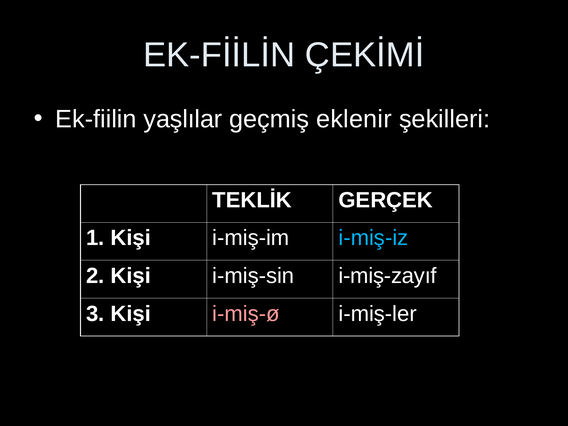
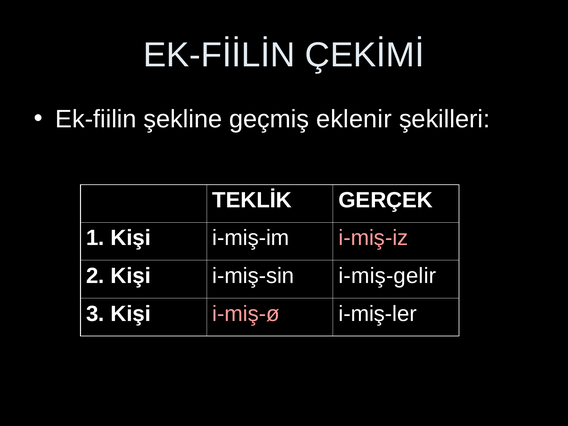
yaşlılar: yaşlılar -> şekline (183, 119)
i-miş-iz colour: light blue -> pink (373, 238)
i-miş-zayıf: i-miş-zayıf -> i-miş-gelir (387, 276)
